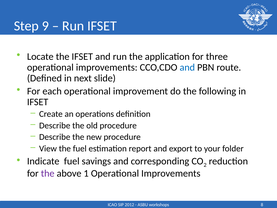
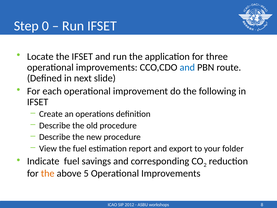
9: 9 -> 0 (45, 26)
the colour: purple -> orange (48, 173)
1: 1 -> 5 (86, 173)
